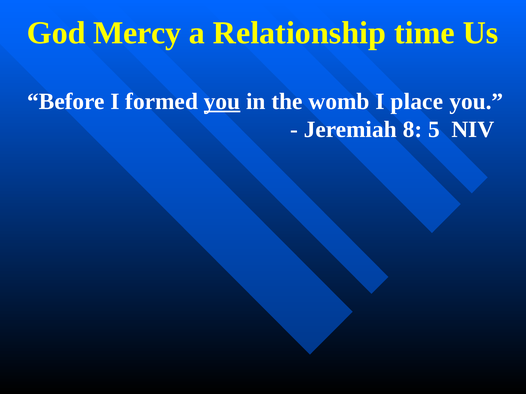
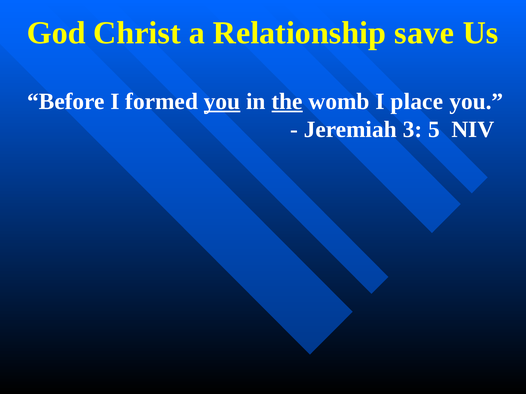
Mercy: Mercy -> Christ (137, 33)
time: time -> save (424, 33)
the underline: none -> present (287, 102)
8: 8 -> 3 (412, 130)
